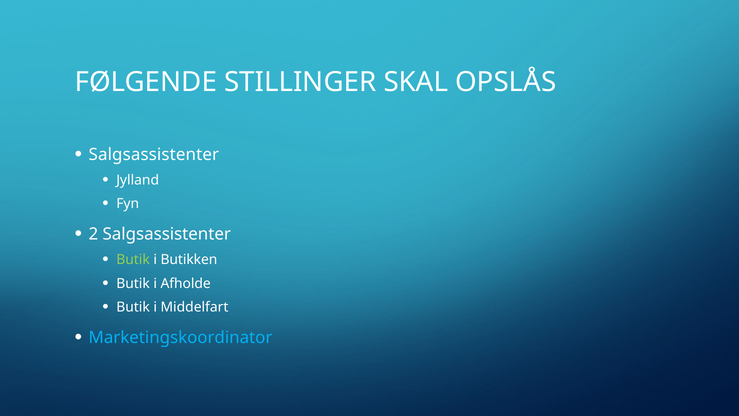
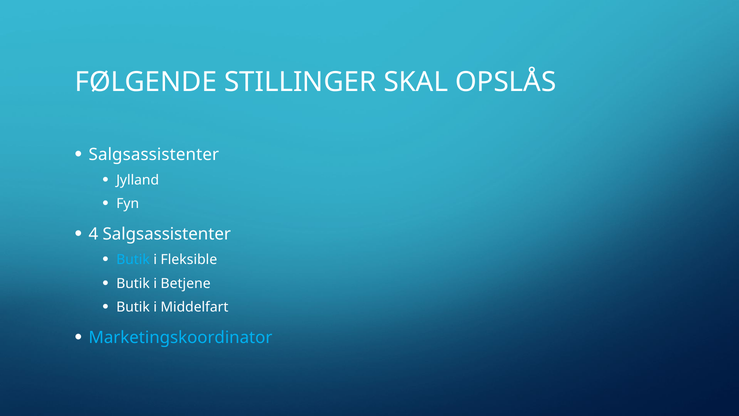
2: 2 -> 4 (93, 234)
Butik colour: light green -> light blue (133, 260)
Butikken: Butikken -> Fleksible (189, 260)
Afholde: Afholde -> Betjene (186, 283)
